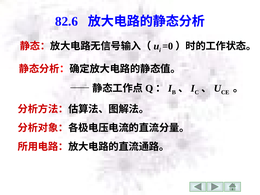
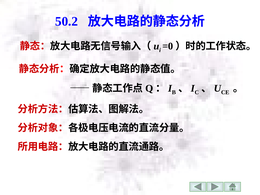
82.6: 82.6 -> 50.2 (67, 21)
